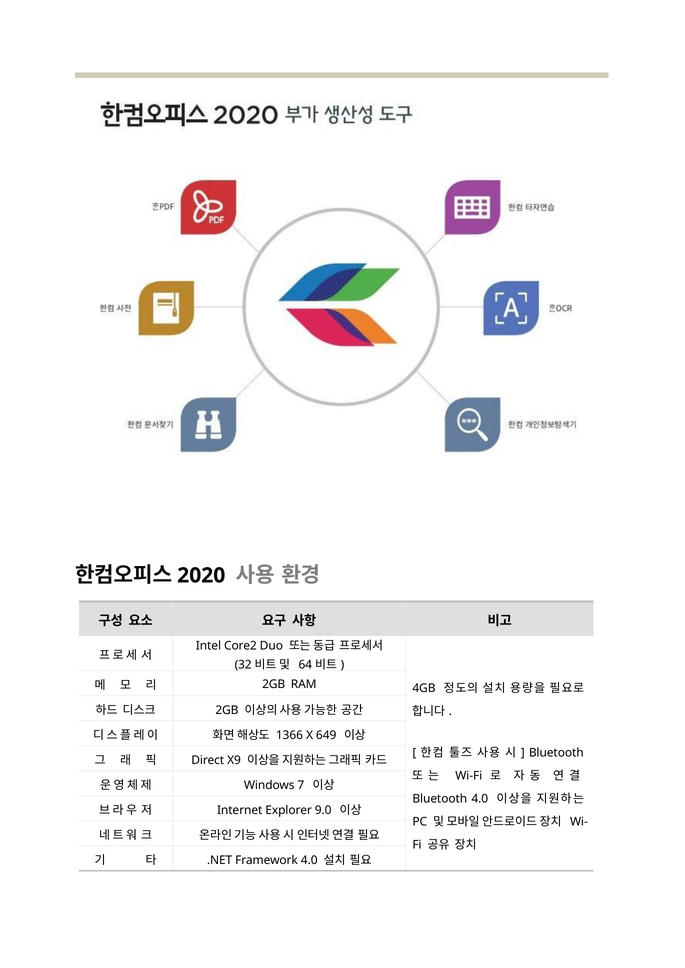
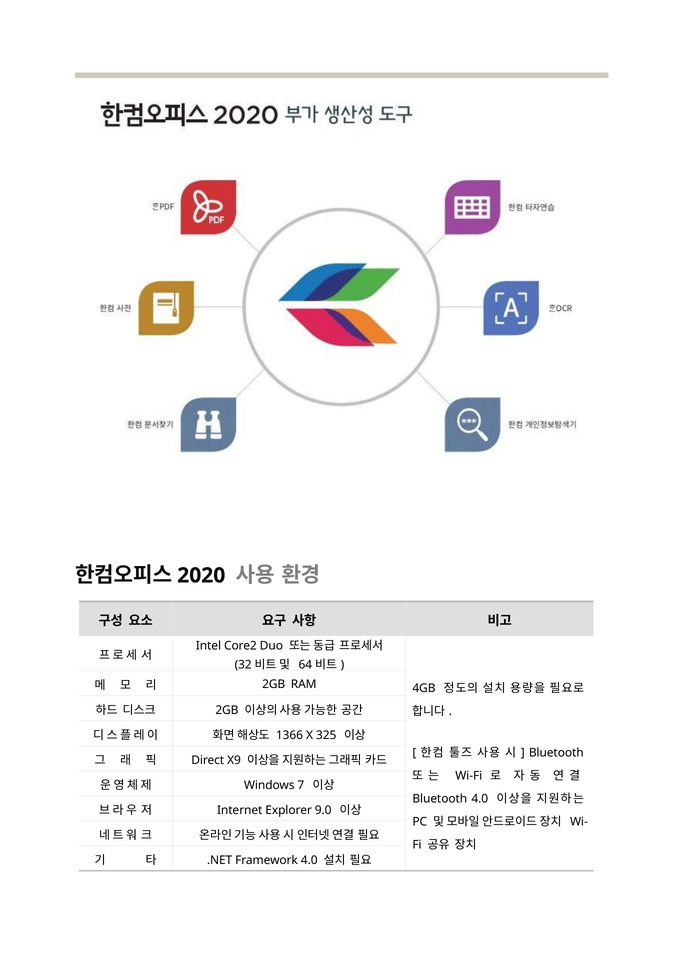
649: 649 -> 325 (326, 735)
